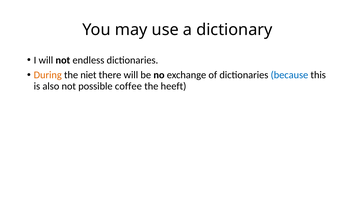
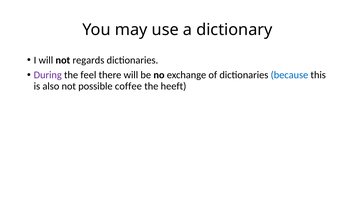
endless: endless -> regards (88, 60)
During colour: orange -> purple (48, 75)
niet: niet -> feel (88, 75)
